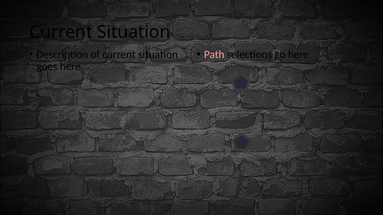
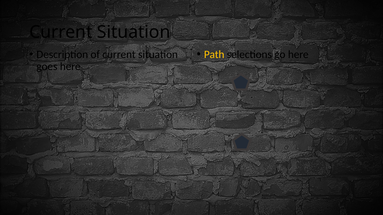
Path colour: pink -> yellow (214, 55)
